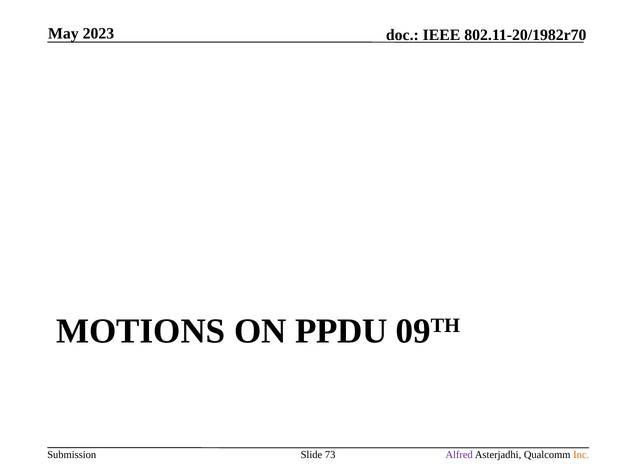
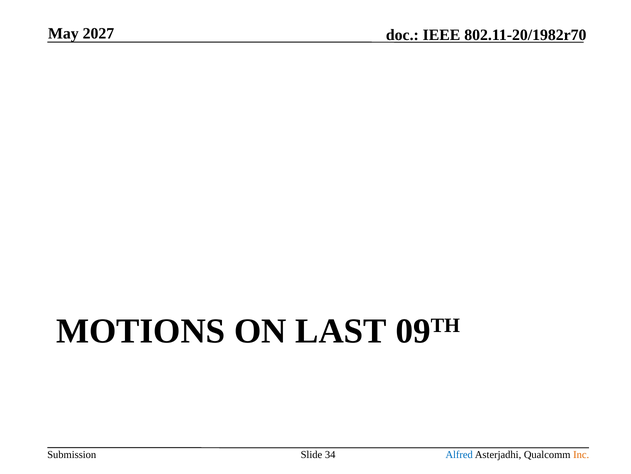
2023: 2023 -> 2027 (98, 33)
PPDU: PPDU -> LAST (341, 331)
73: 73 -> 34 (330, 454)
Alfred colour: purple -> blue (459, 454)
